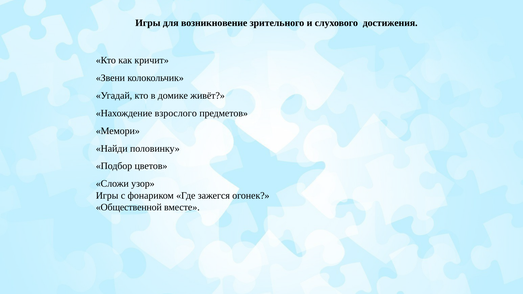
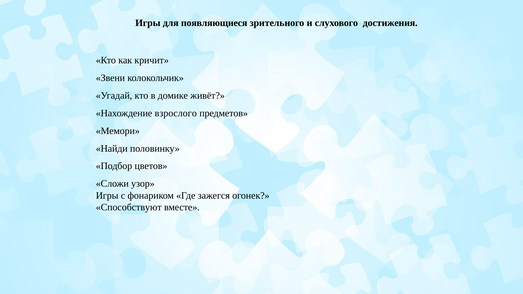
возникновение: возникновение -> появляющиеся (214, 23)
Общественной: Общественной -> Способствуют (129, 207)
